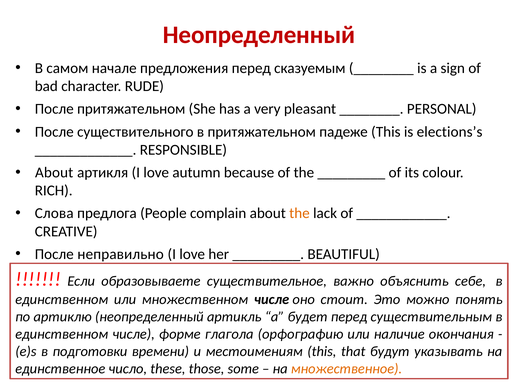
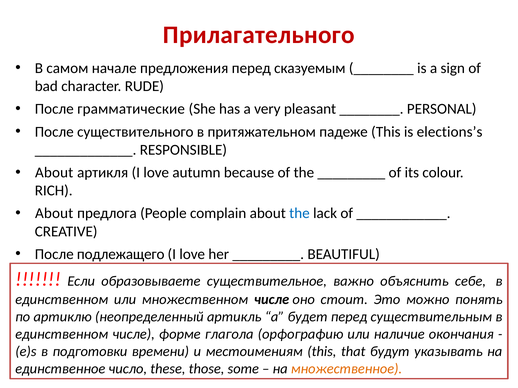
Неопределенный: Неопределенный -> Прилагательного (259, 35)
После притяжательном: притяжательном -> грамматические (131, 109)
Слова: Слова -> About (54, 214)
the colour: orange -> blue (299, 214)
неправильно: неправильно -> подлежащего (121, 254)
